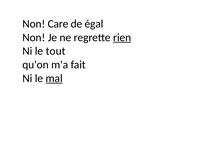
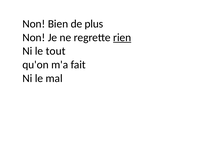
Care: Care -> Bien (58, 24)
égal: égal -> plus (94, 24)
mal underline: present -> none (54, 78)
